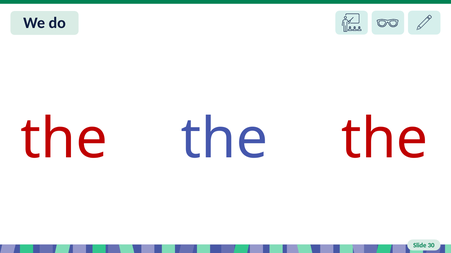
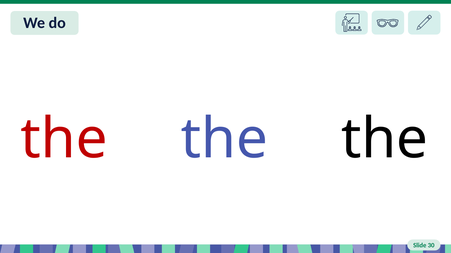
the colour: red -> black (385, 139)
